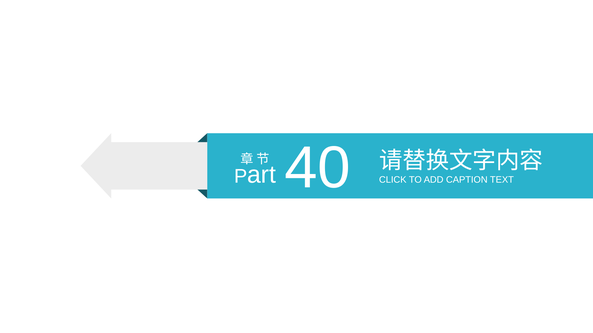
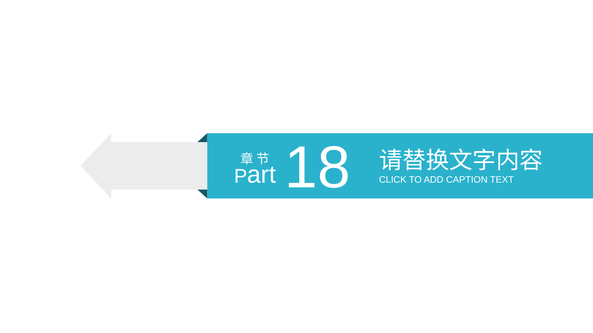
40: 40 -> 18 (317, 168)
